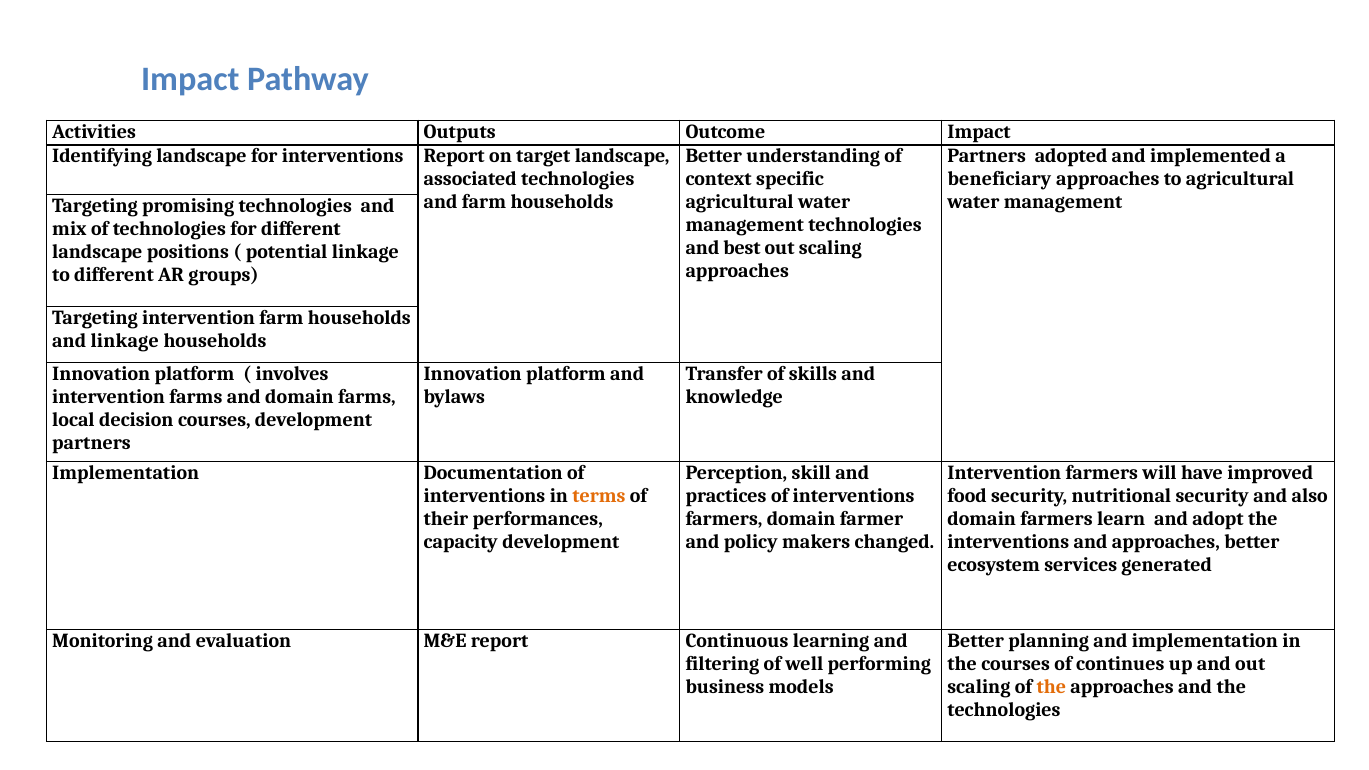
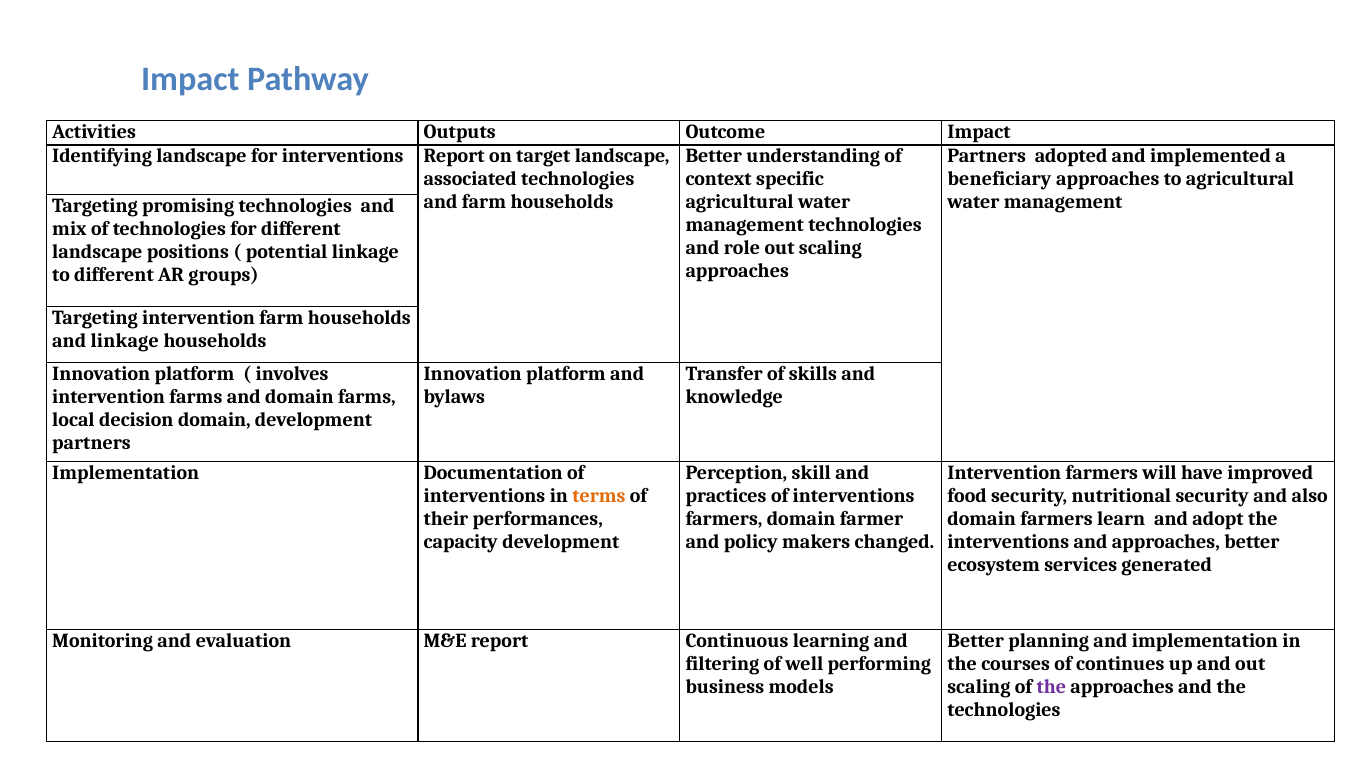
best: best -> role (742, 248)
decision courses: courses -> domain (214, 420)
the colour: orange -> purple (1051, 687)
